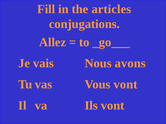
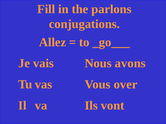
articles: articles -> parlons (111, 9)
Vous vont: vont -> over (126, 85)
